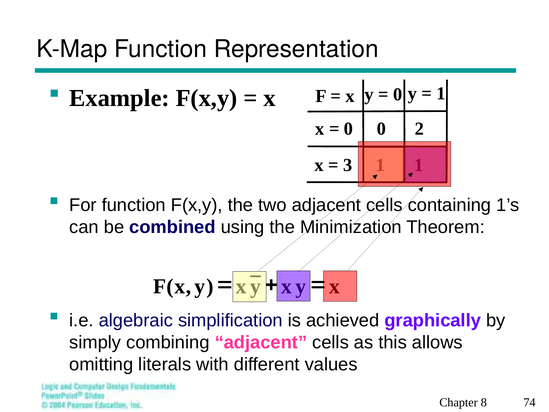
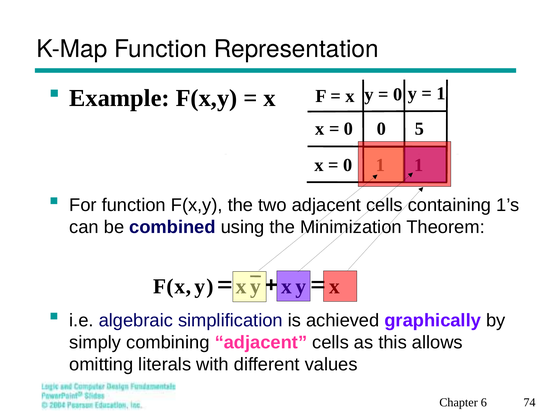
2: 2 -> 5 (420, 129)
3: 3 -> 0 (348, 165)
8: 8 -> 6 (484, 402)
